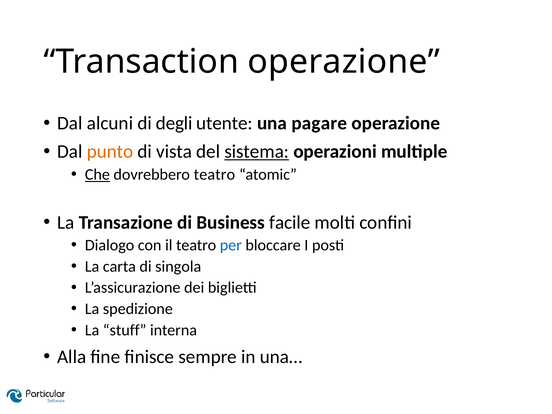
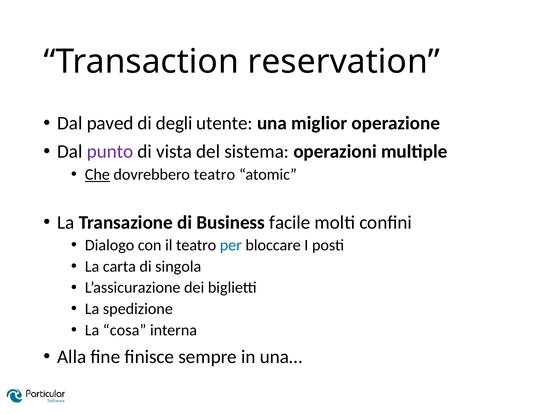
Transaction operazione: operazione -> reservation (344, 62)
alcuni: alcuni -> paved (110, 123)
pagare: pagare -> miglior (319, 123)
punto colour: orange -> purple (110, 152)
sistema underline: present -> none (257, 152)
stuff: stuff -> cosa (125, 330)
